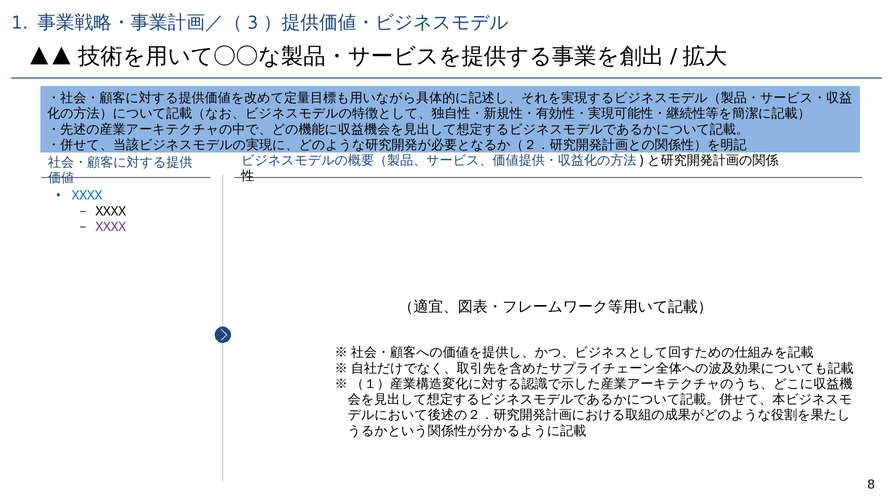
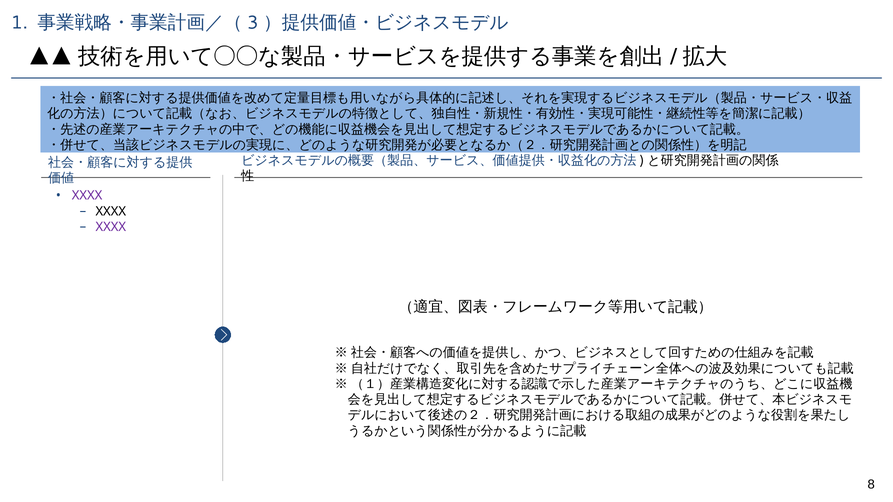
XXXX colour: blue -> purple (87, 196)
